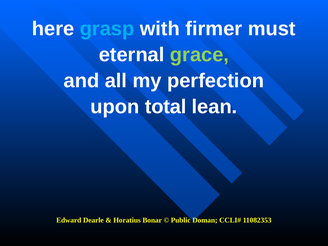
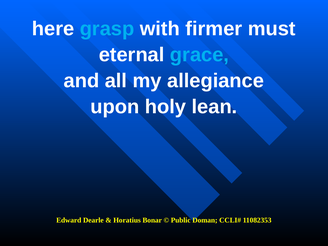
grace colour: light green -> light blue (199, 55)
perfection: perfection -> allegiance (216, 81)
total: total -> holy (166, 107)
